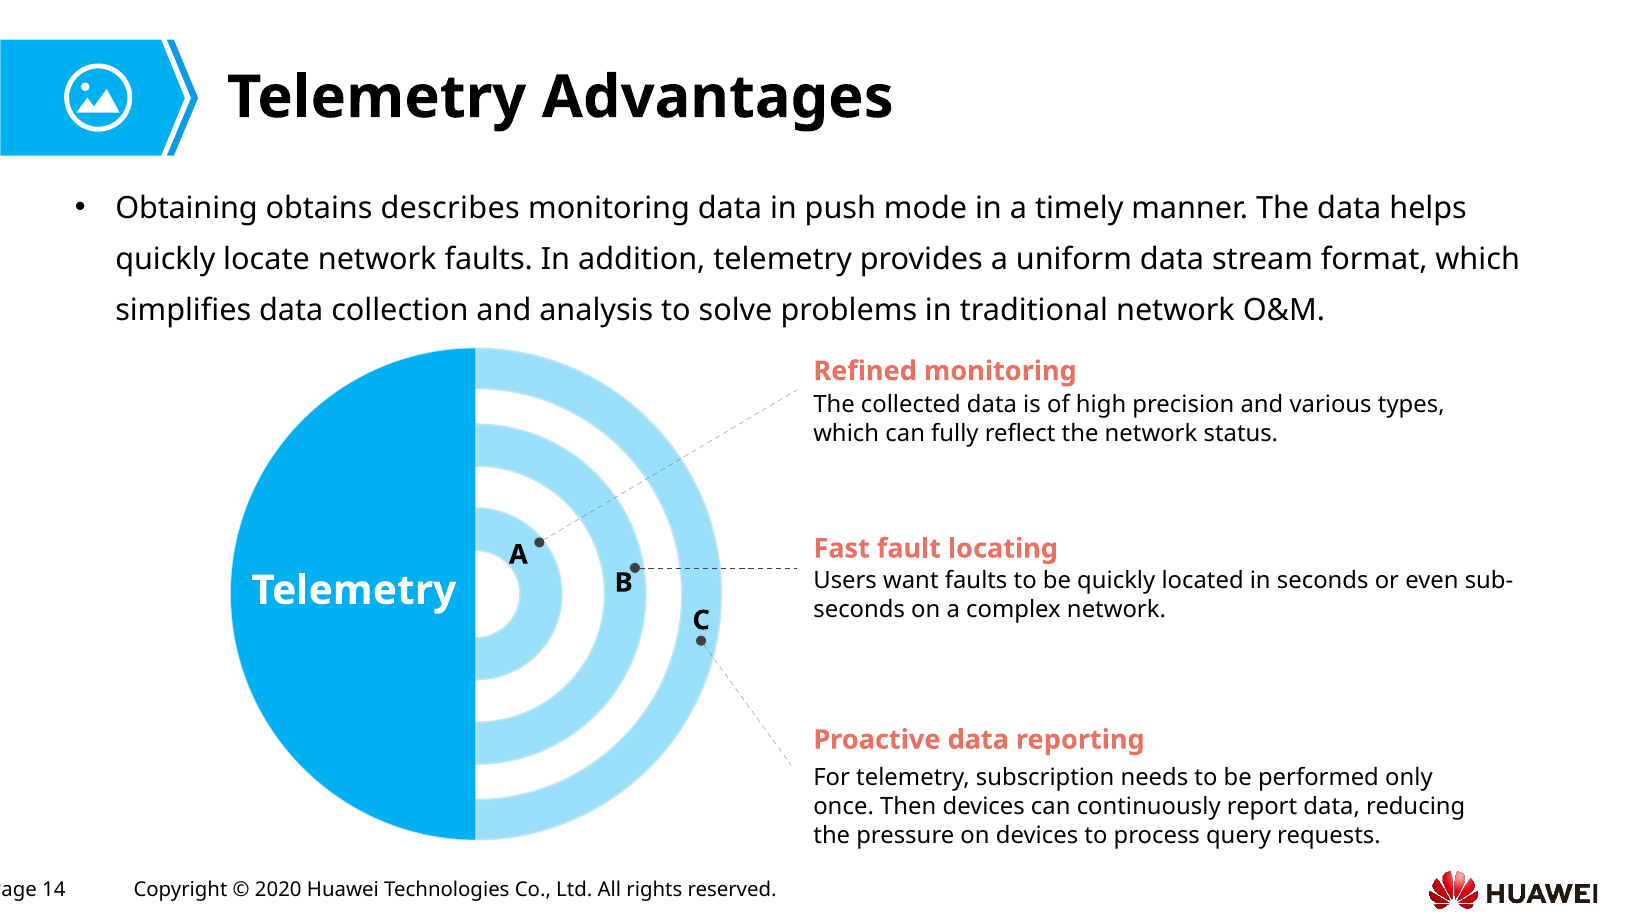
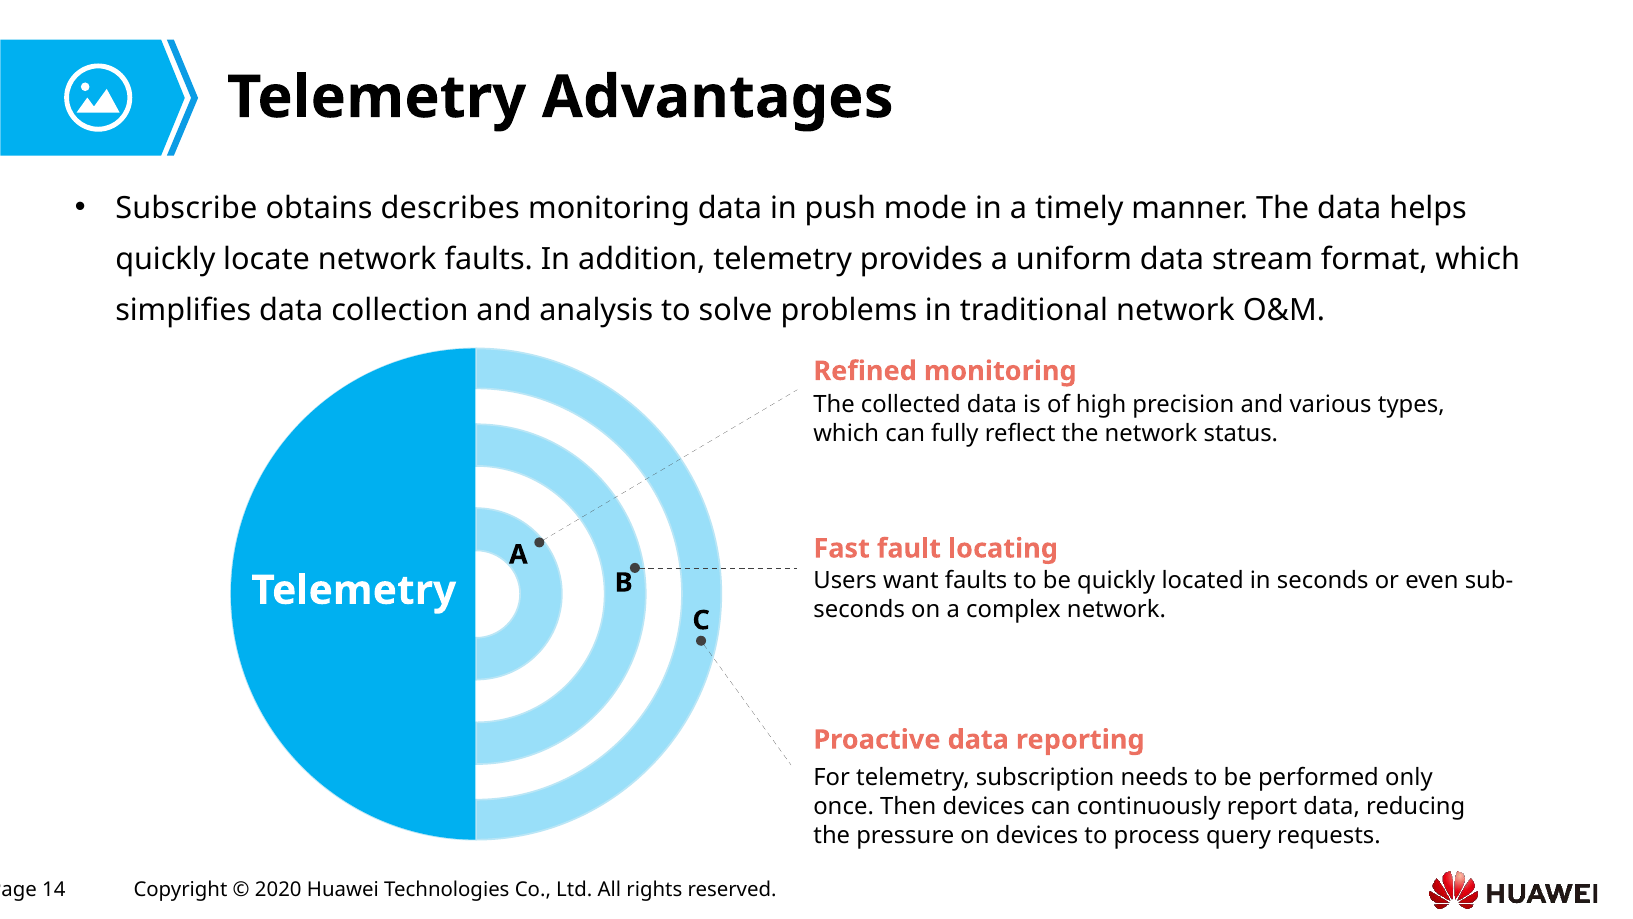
Obtaining: Obtaining -> Subscribe (186, 208)
